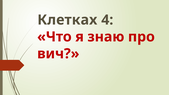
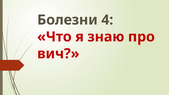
Клетках: Клетках -> Болезни (67, 20)
